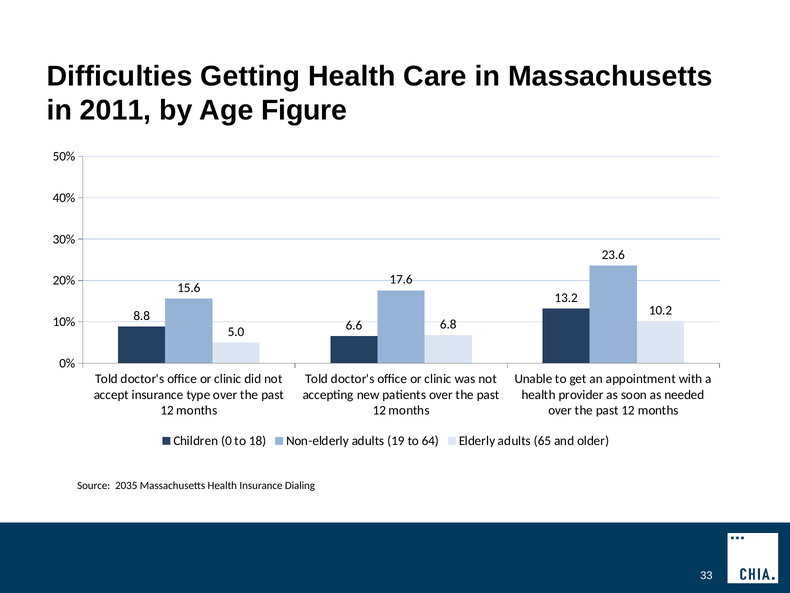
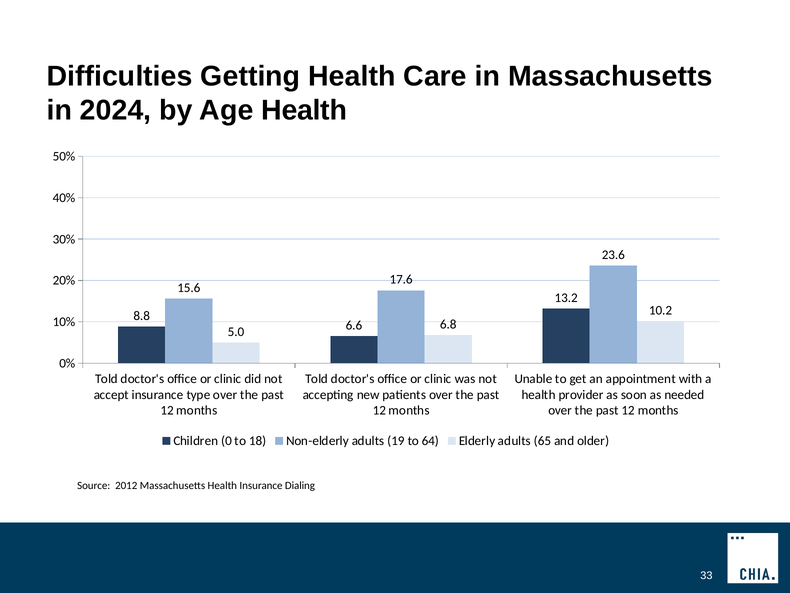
2011: 2011 -> 2024 (116, 110)
Age Figure: Figure -> Health (304, 110)
2035: 2035 -> 2012 (126, 485)
